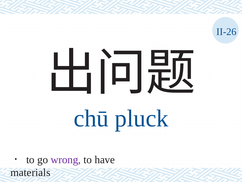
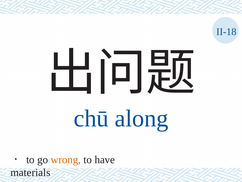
II-26: II-26 -> II-18 (226, 32)
pluck: pluck -> along (142, 118)
wrong colour: purple -> orange (66, 159)
